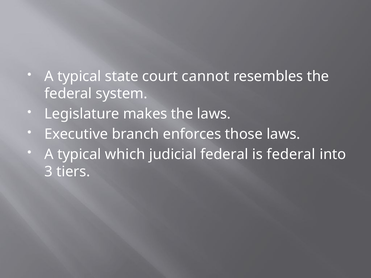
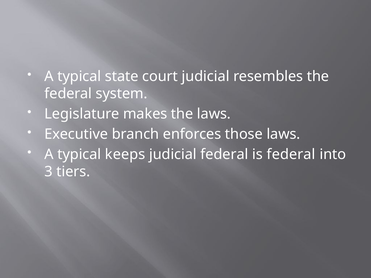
court cannot: cannot -> judicial (206, 76)
which: which -> keeps (125, 154)
